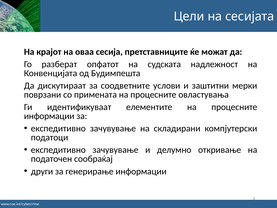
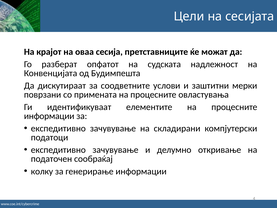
други: други -> колку (42, 171)
